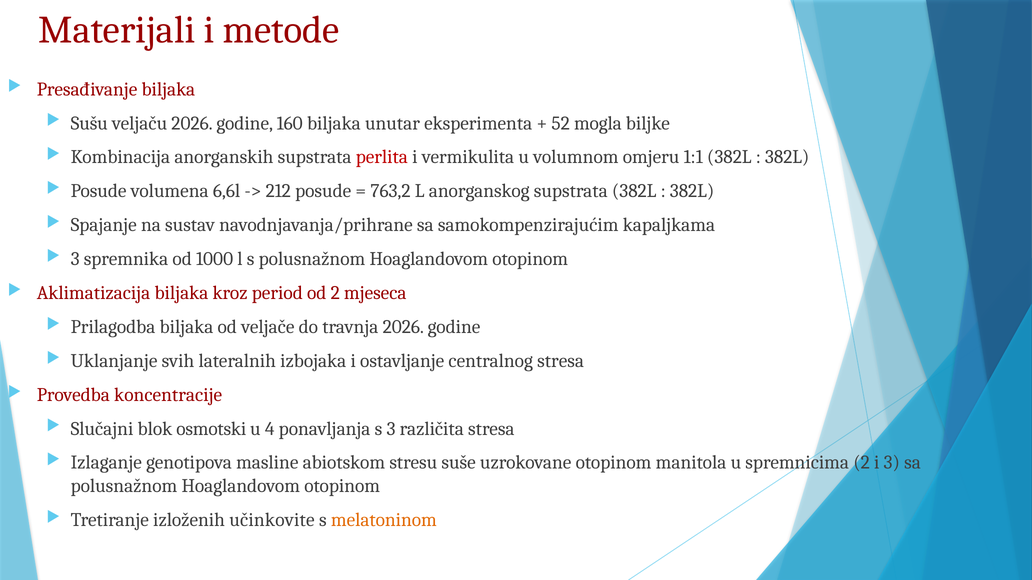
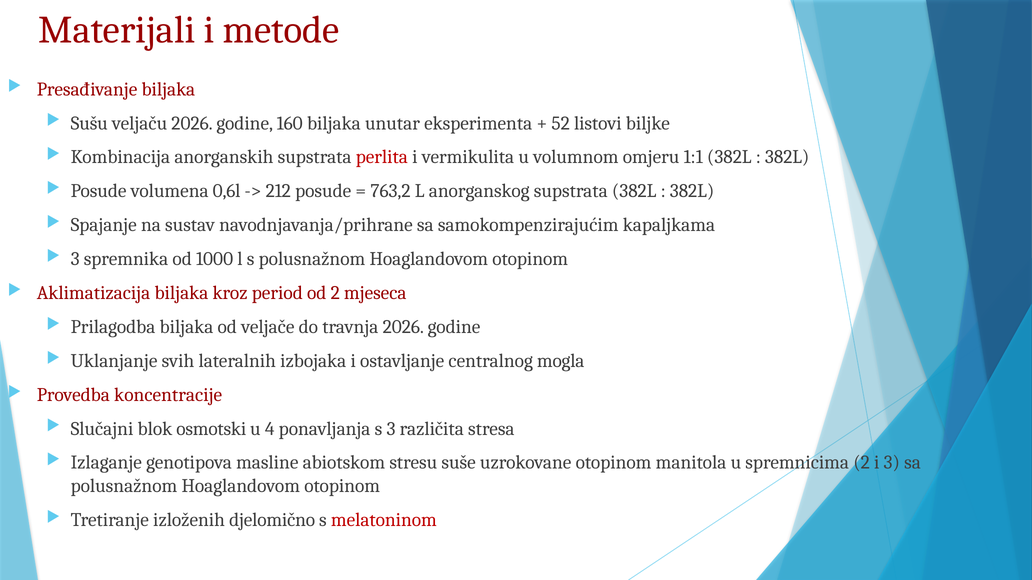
mogla: mogla -> listovi (598, 123)
6,6l: 6,6l -> 0,6l (227, 191)
centralnog stresa: stresa -> mogla (561, 361)
učinkovite: učinkovite -> djelomično (272, 520)
melatoninom colour: orange -> red (384, 520)
